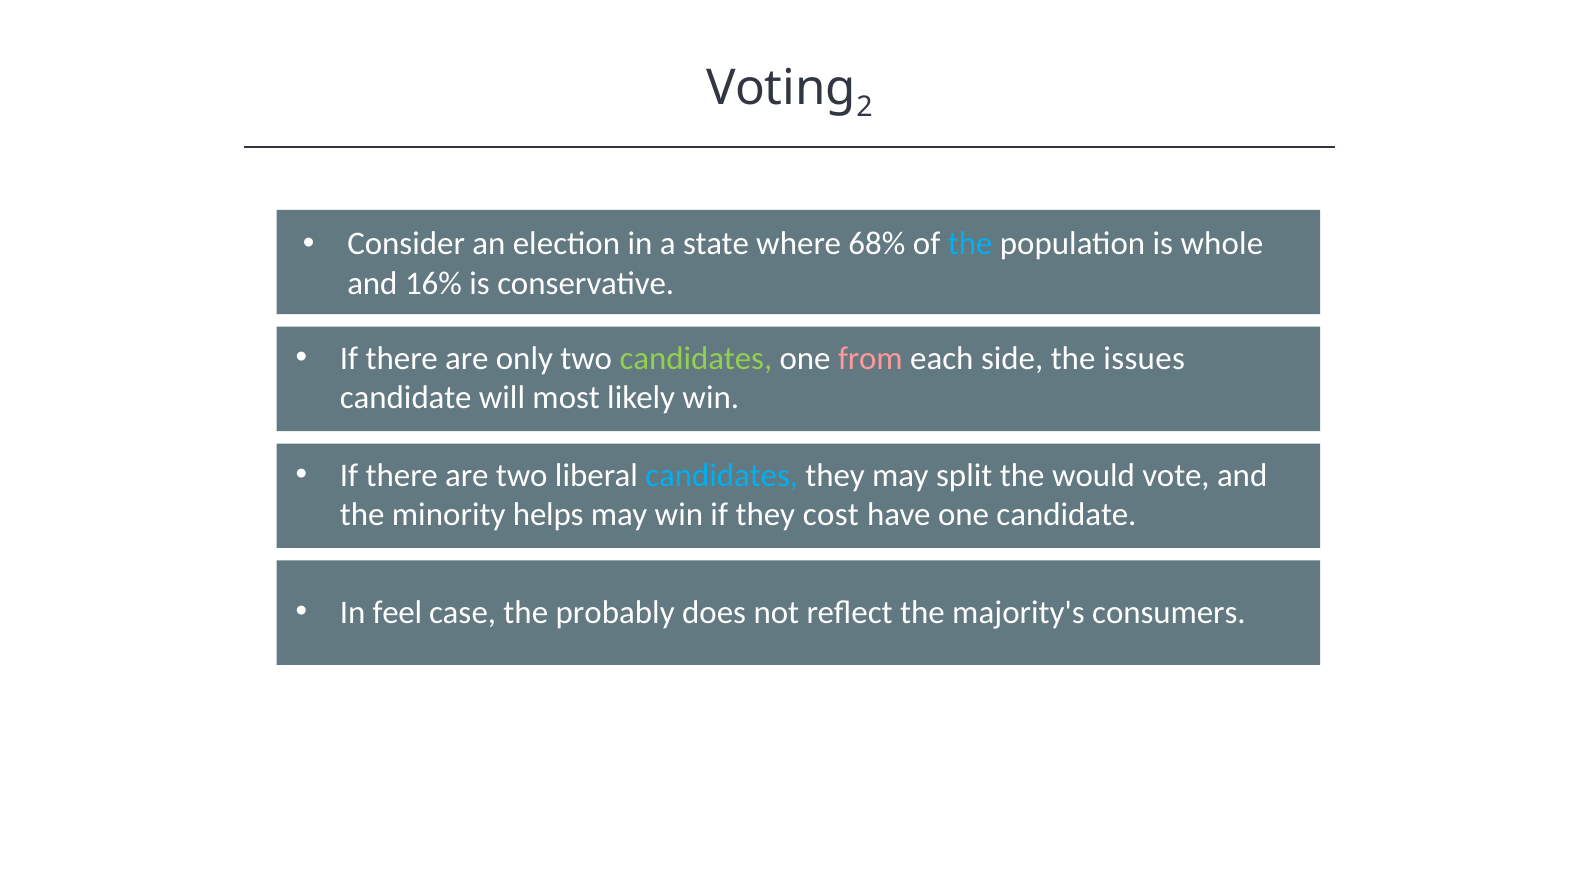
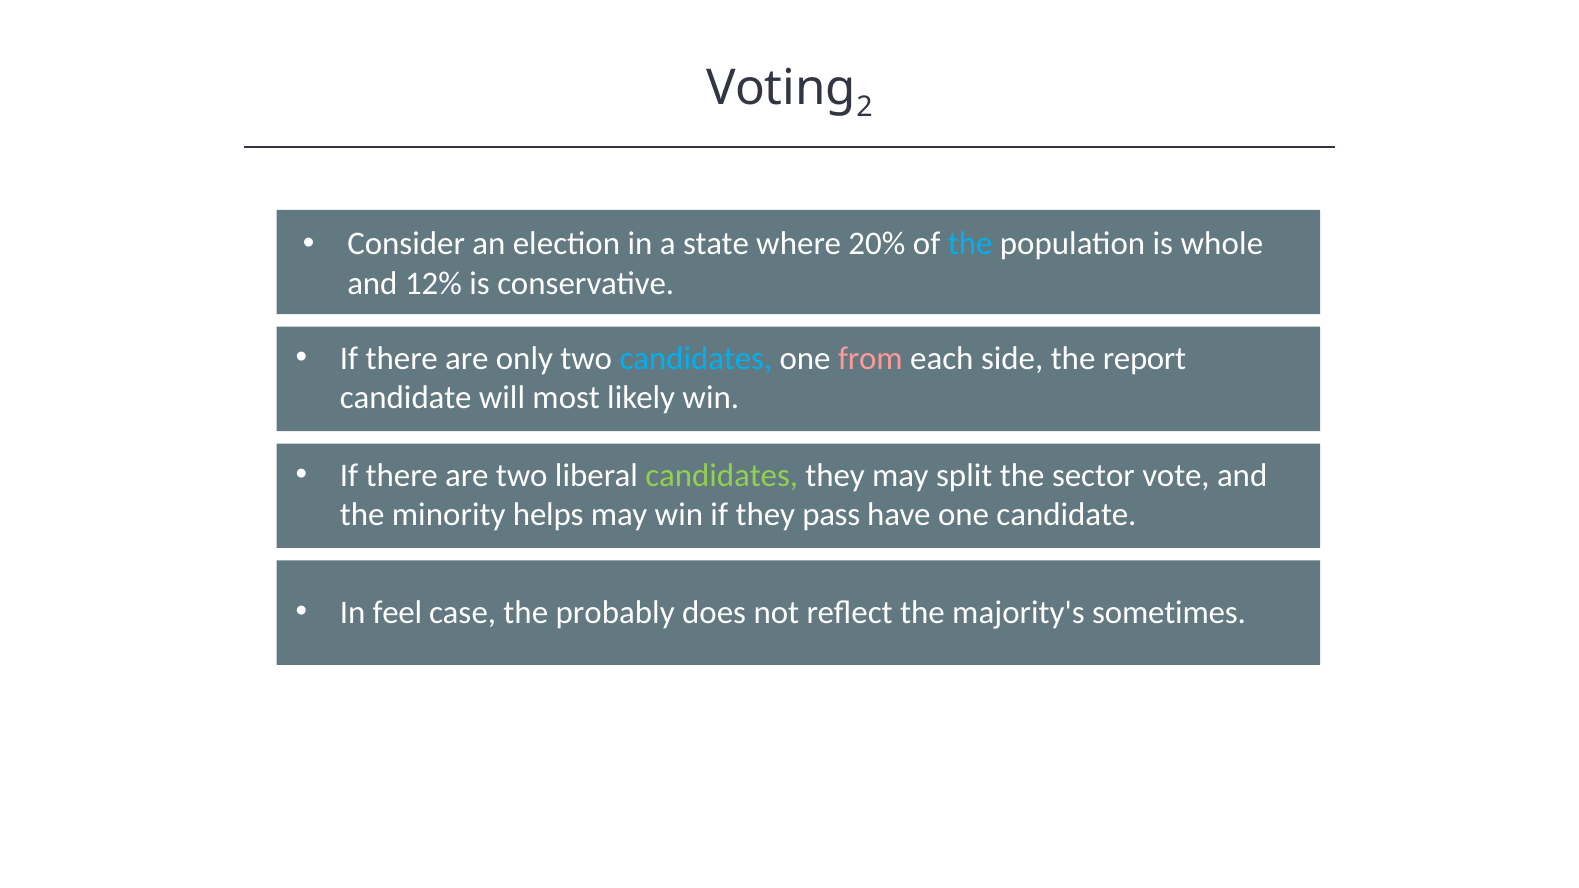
68%: 68% -> 20% (877, 244)
16%: 16% -> 12% (433, 284)
candidates colour: light green -> light blue (696, 359)
issues: issues -> report (1144, 359)
candidates colour: light blue -> light green (722, 476)
would: would -> sector (1093, 476)
cost: cost -> pass (831, 515)
consumers: consumers -> sometimes (1169, 612)
